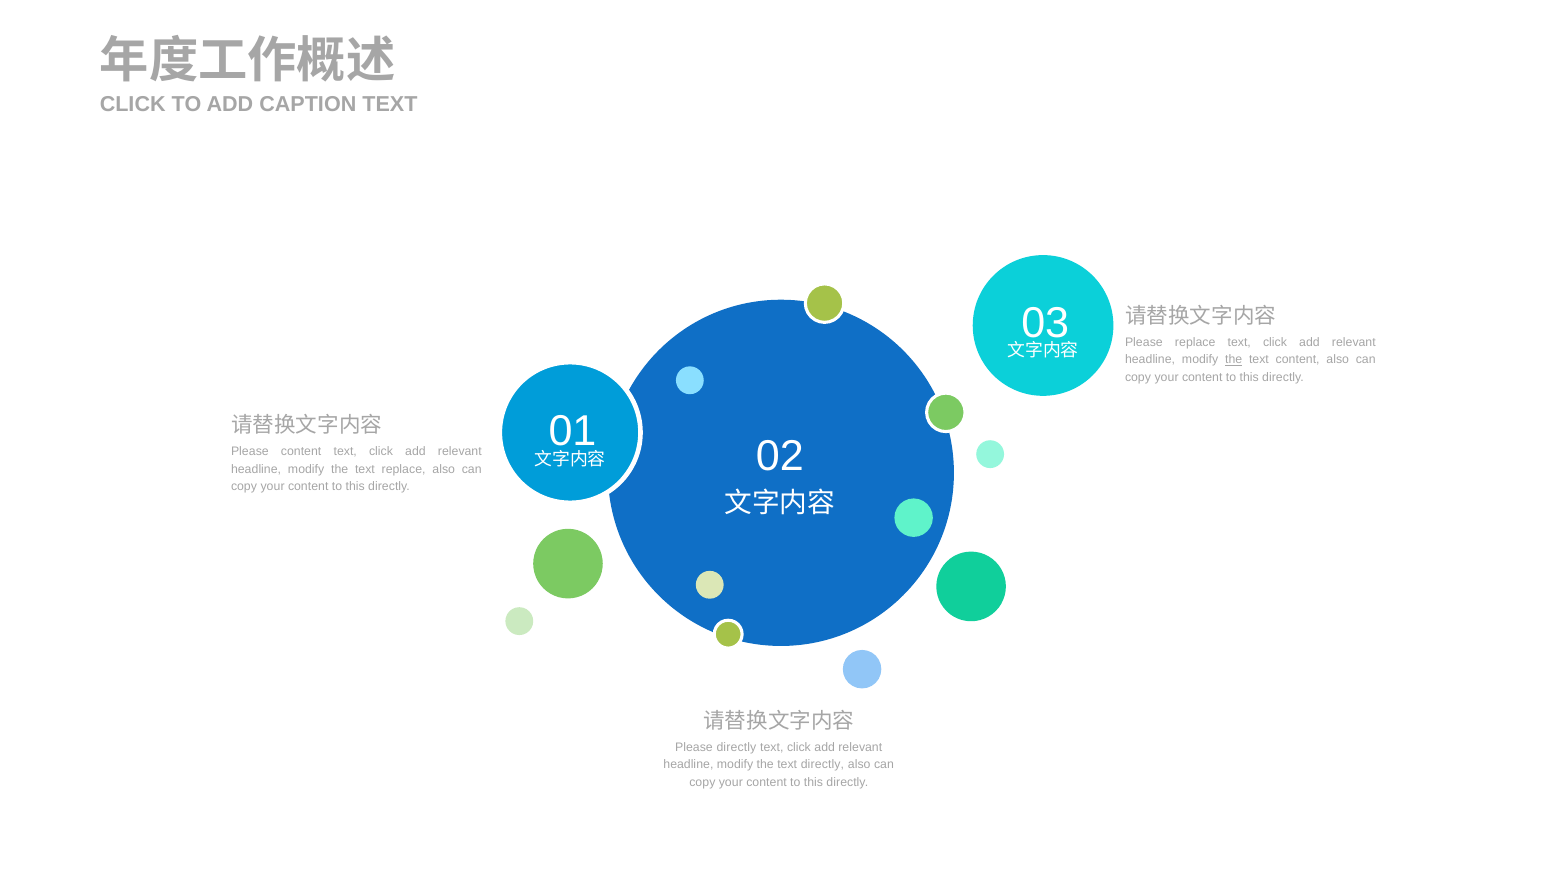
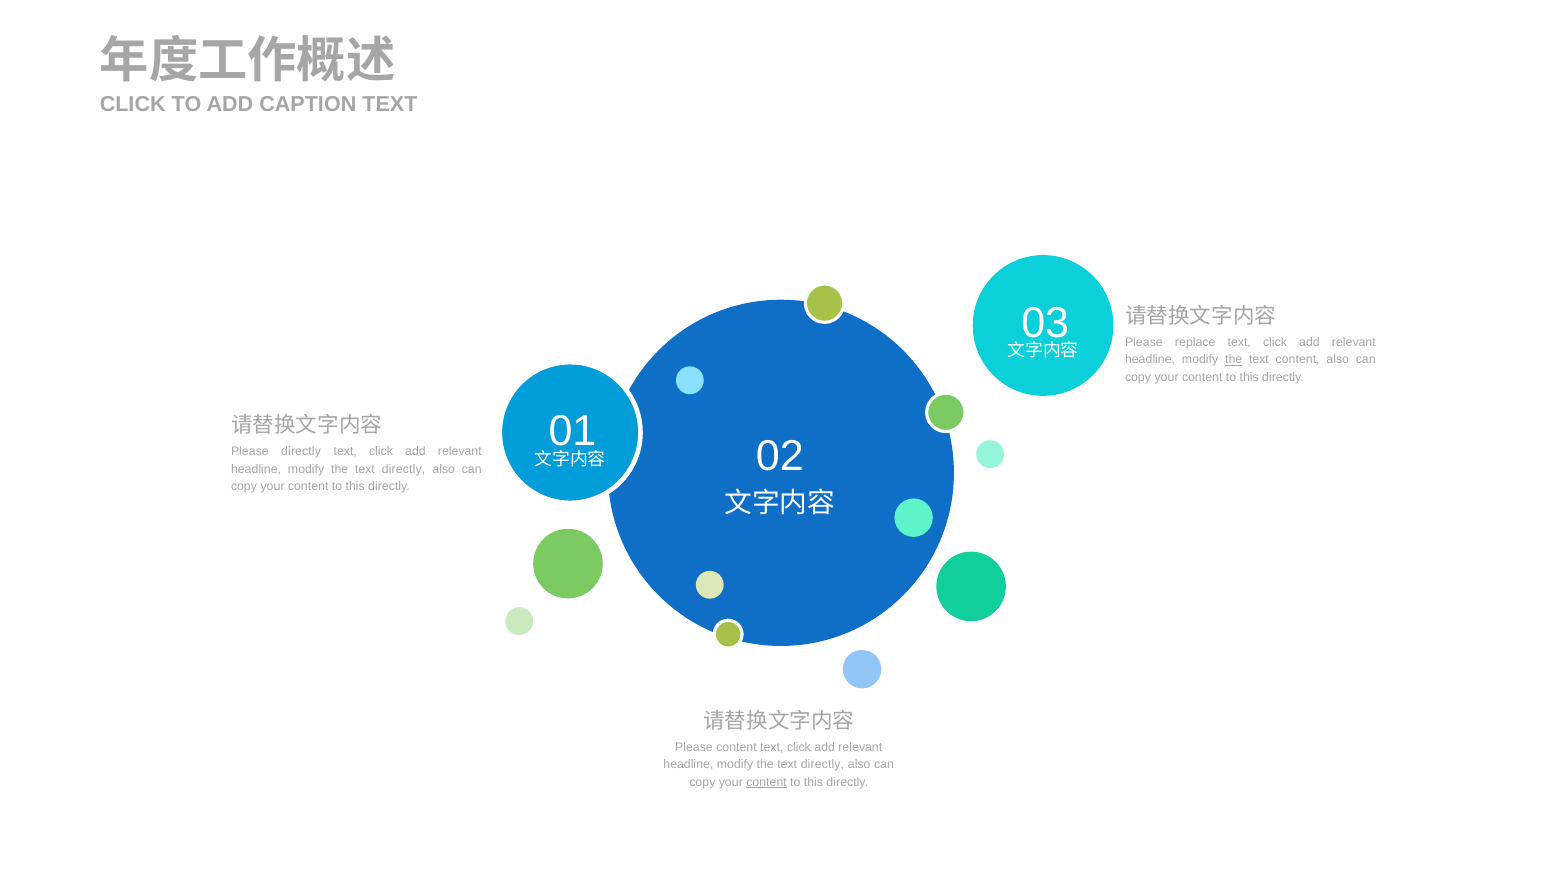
Please content: content -> directly (301, 451)
replace: replace -> directly (404, 469)
Please directly: directly -> content (736, 746)
content underline: none -> present (767, 782)
